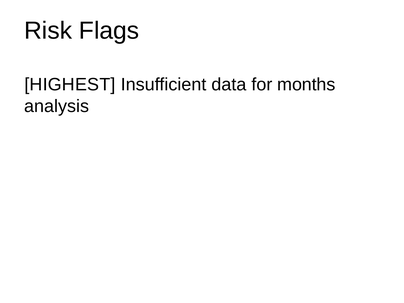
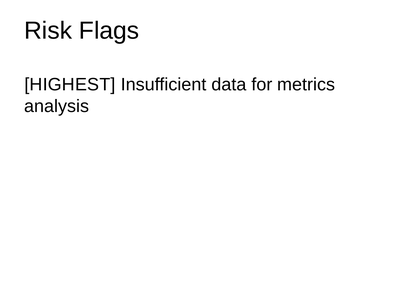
months: months -> metrics (306, 85)
